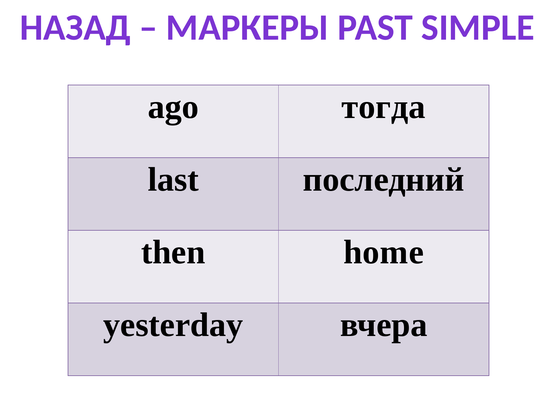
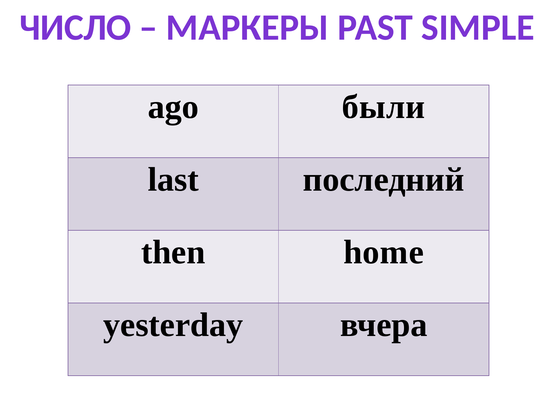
НАЗАД: НАЗАД -> ЧИСЛО (75, 28)
тогда: тогда -> были (384, 107)
